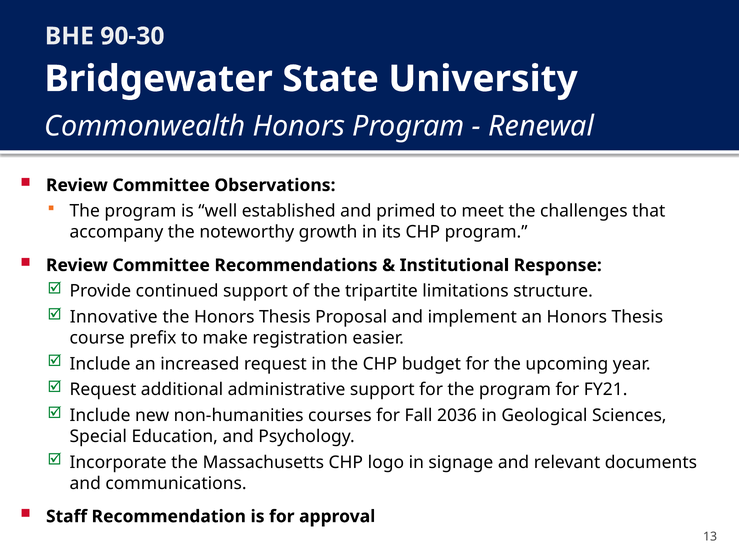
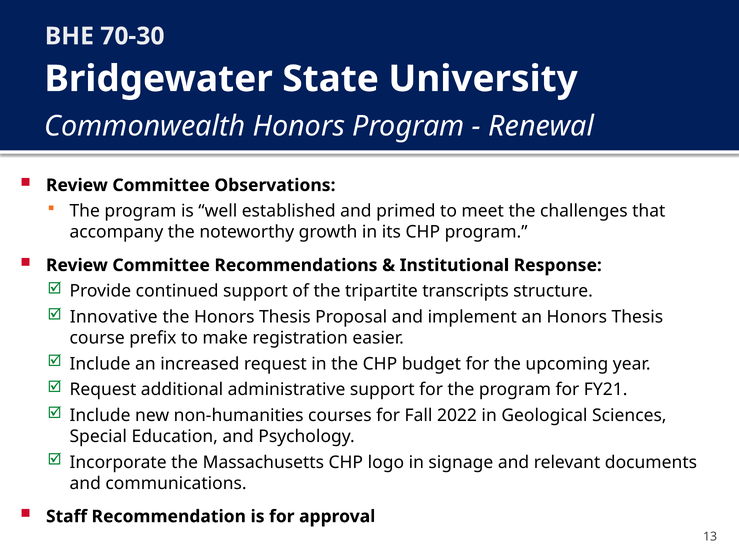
90-30: 90-30 -> 70-30 (132, 36)
limitations: limitations -> transcripts (466, 291)
2036: 2036 -> 2022 (457, 416)
